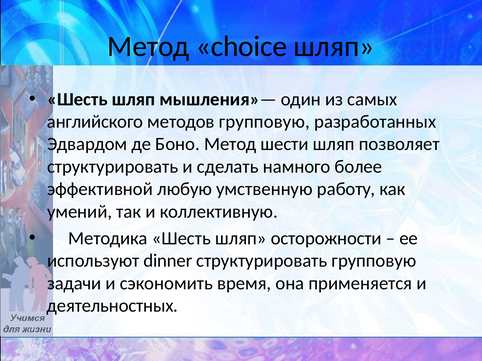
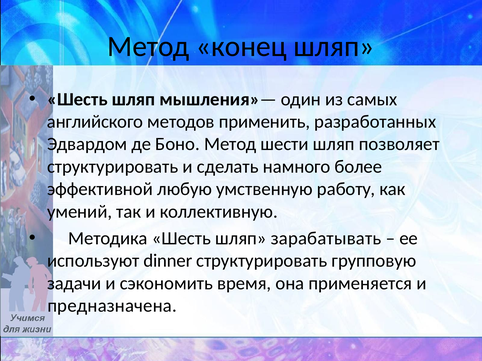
choice: choice -> конец (241, 47)
методов групповую: групповую -> применить (265, 122)
осторожности: осторожности -> зарабатывать (326, 239)
деятельностных: деятельностных -> предназначена (112, 306)
